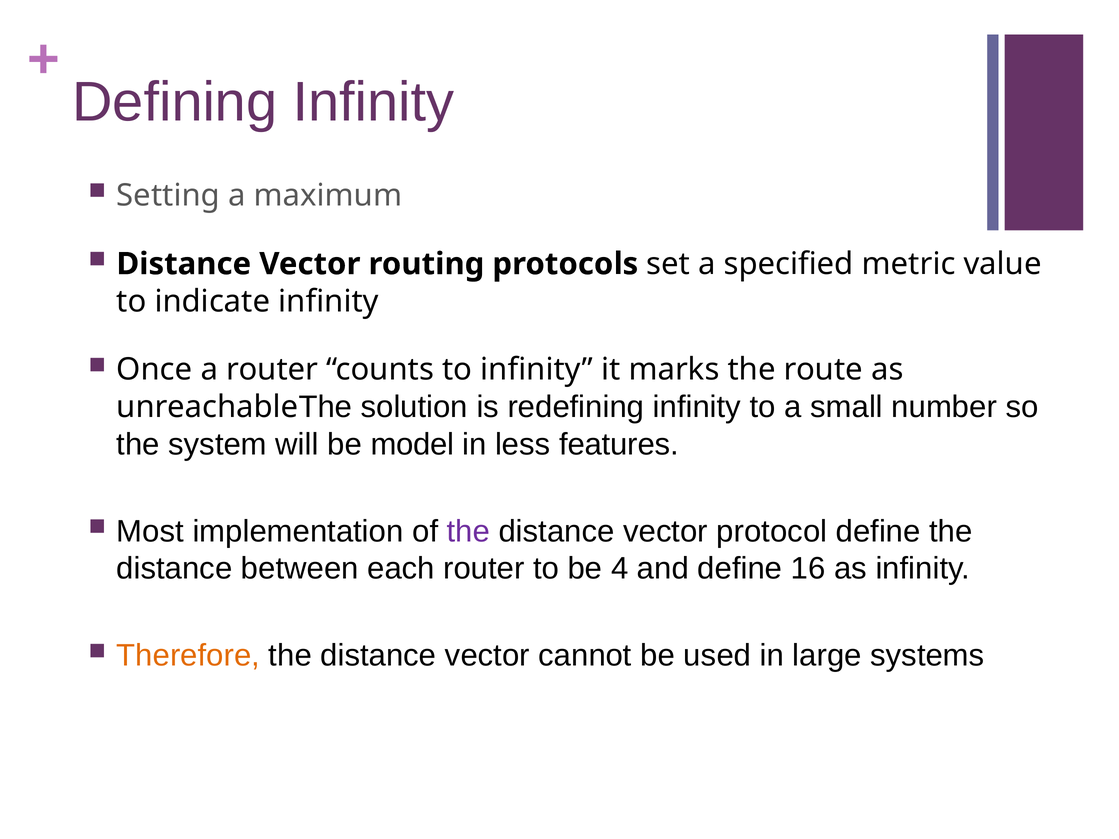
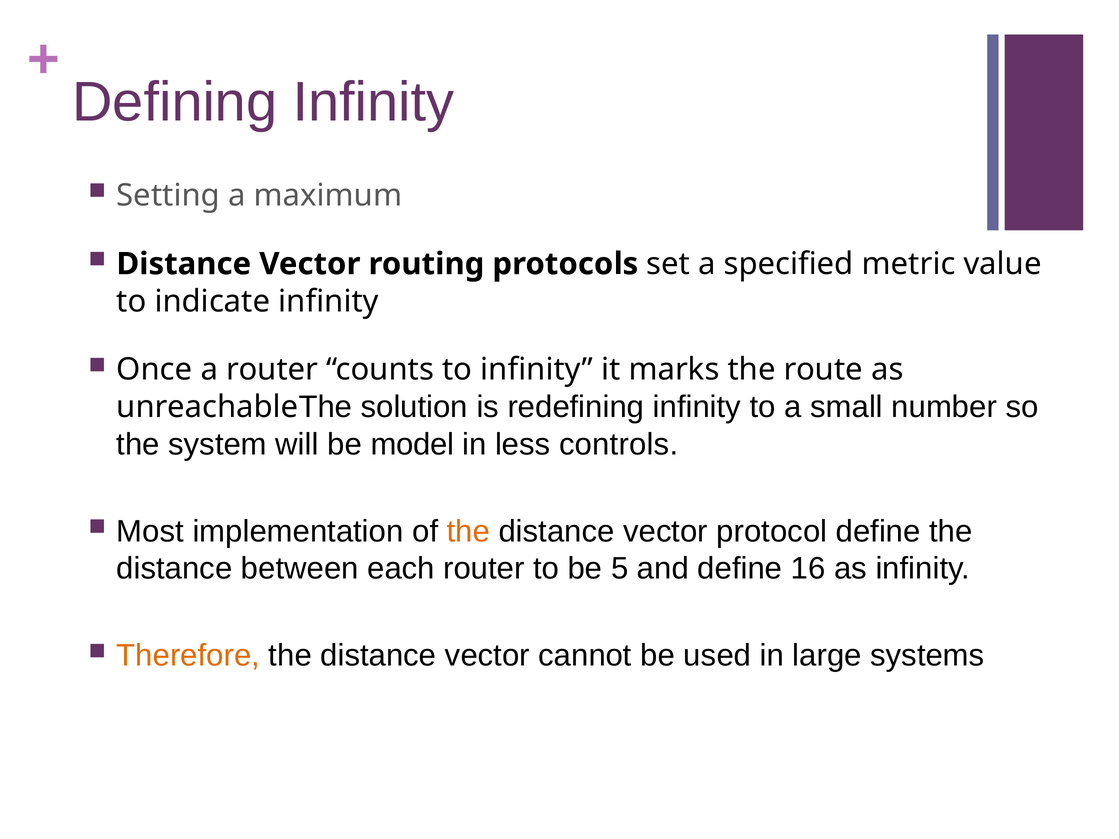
features: features -> controls (619, 444)
the colour: purple -> orange (468, 531)
4: 4 -> 5 (620, 569)
